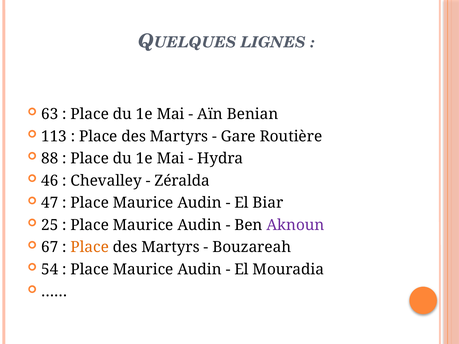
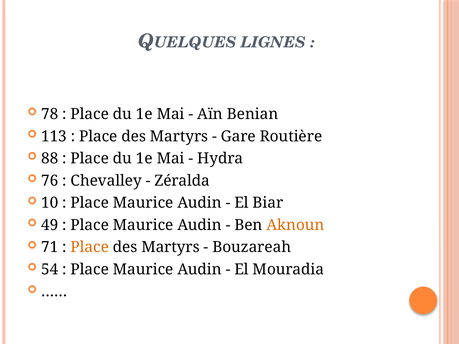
63: 63 -> 78 (50, 114)
46: 46 -> 76 (50, 181)
47: 47 -> 10 (50, 203)
25: 25 -> 49 (50, 225)
Aknoun colour: purple -> orange (295, 225)
67: 67 -> 71 (50, 247)
